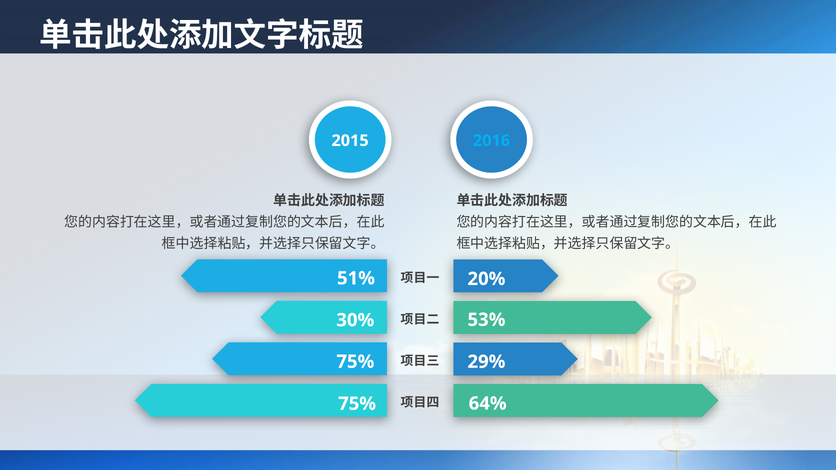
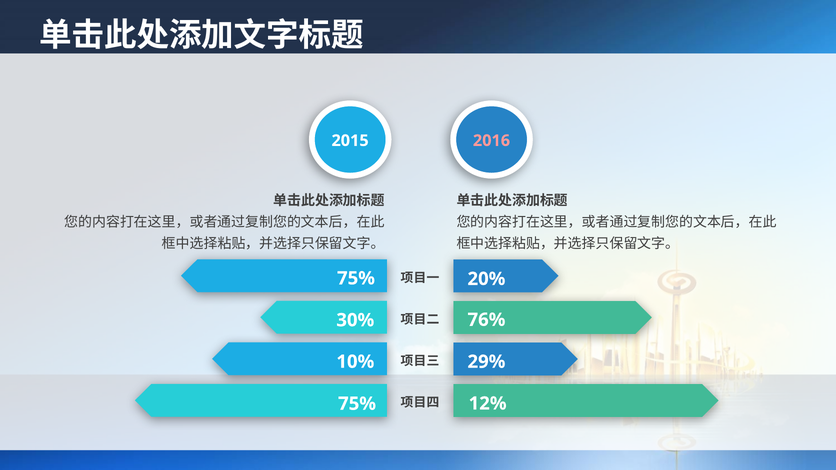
2016 colour: light blue -> pink (492, 141)
51%: 51% -> 75% (356, 278)
53%: 53% -> 76% (486, 320)
75%: 75% -> 10% (355, 362)
64%: 64% -> 12% (488, 404)
